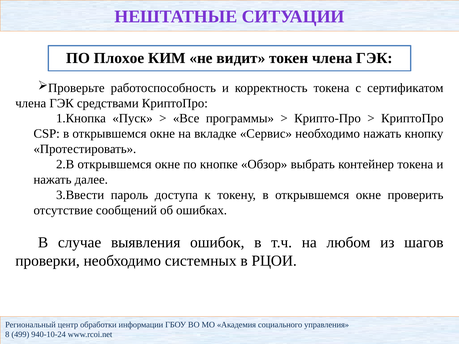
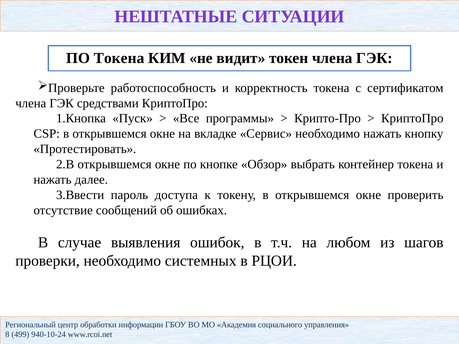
ПО Плохое: Плохое -> Токена (119, 58)
